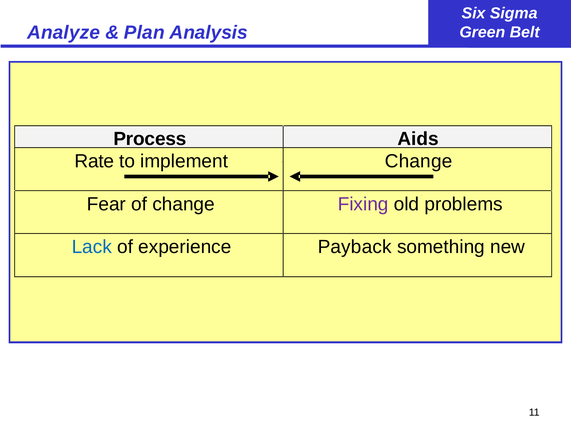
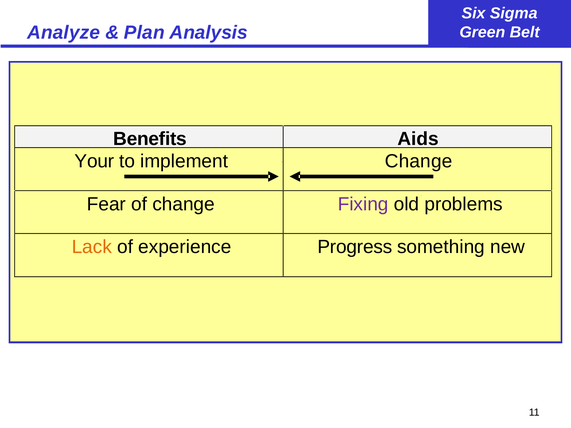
Process: Process -> Benefits (150, 139)
Rate: Rate -> Your (94, 161)
Lack colour: blue -> orange (92, 247)
Payback: Payback -> Progress (355, 247)
